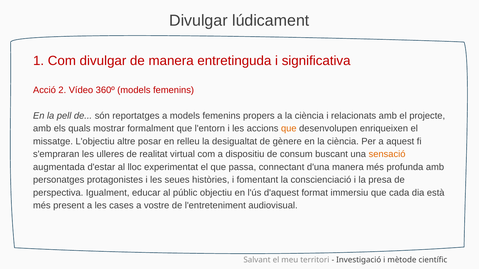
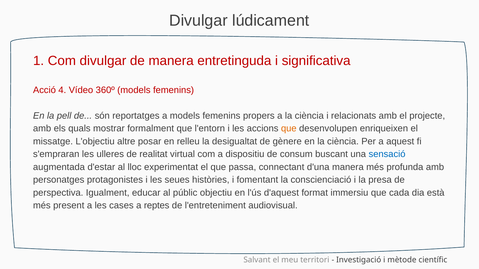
2: 2 -> 4 (62, 90)
sensació colour: orange -> blue (387, 154)
vostre: vostre -> reptes (157, 206)
